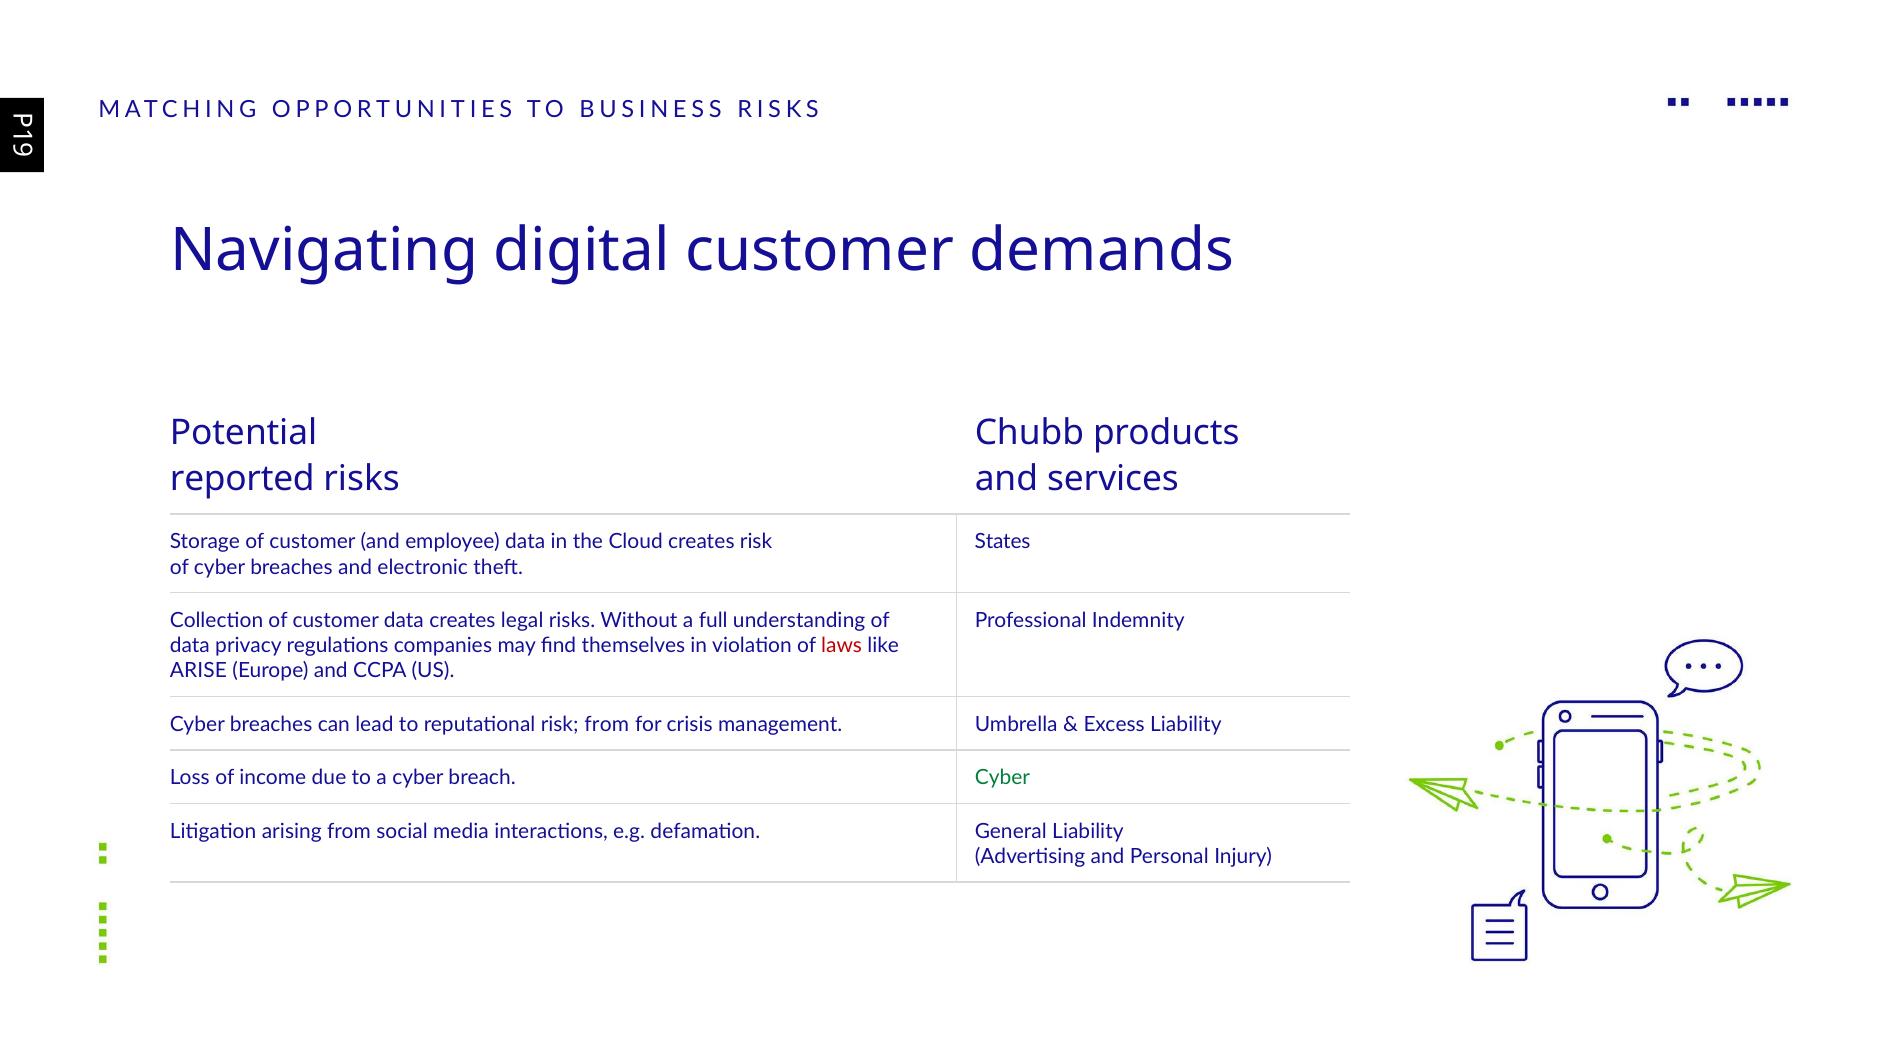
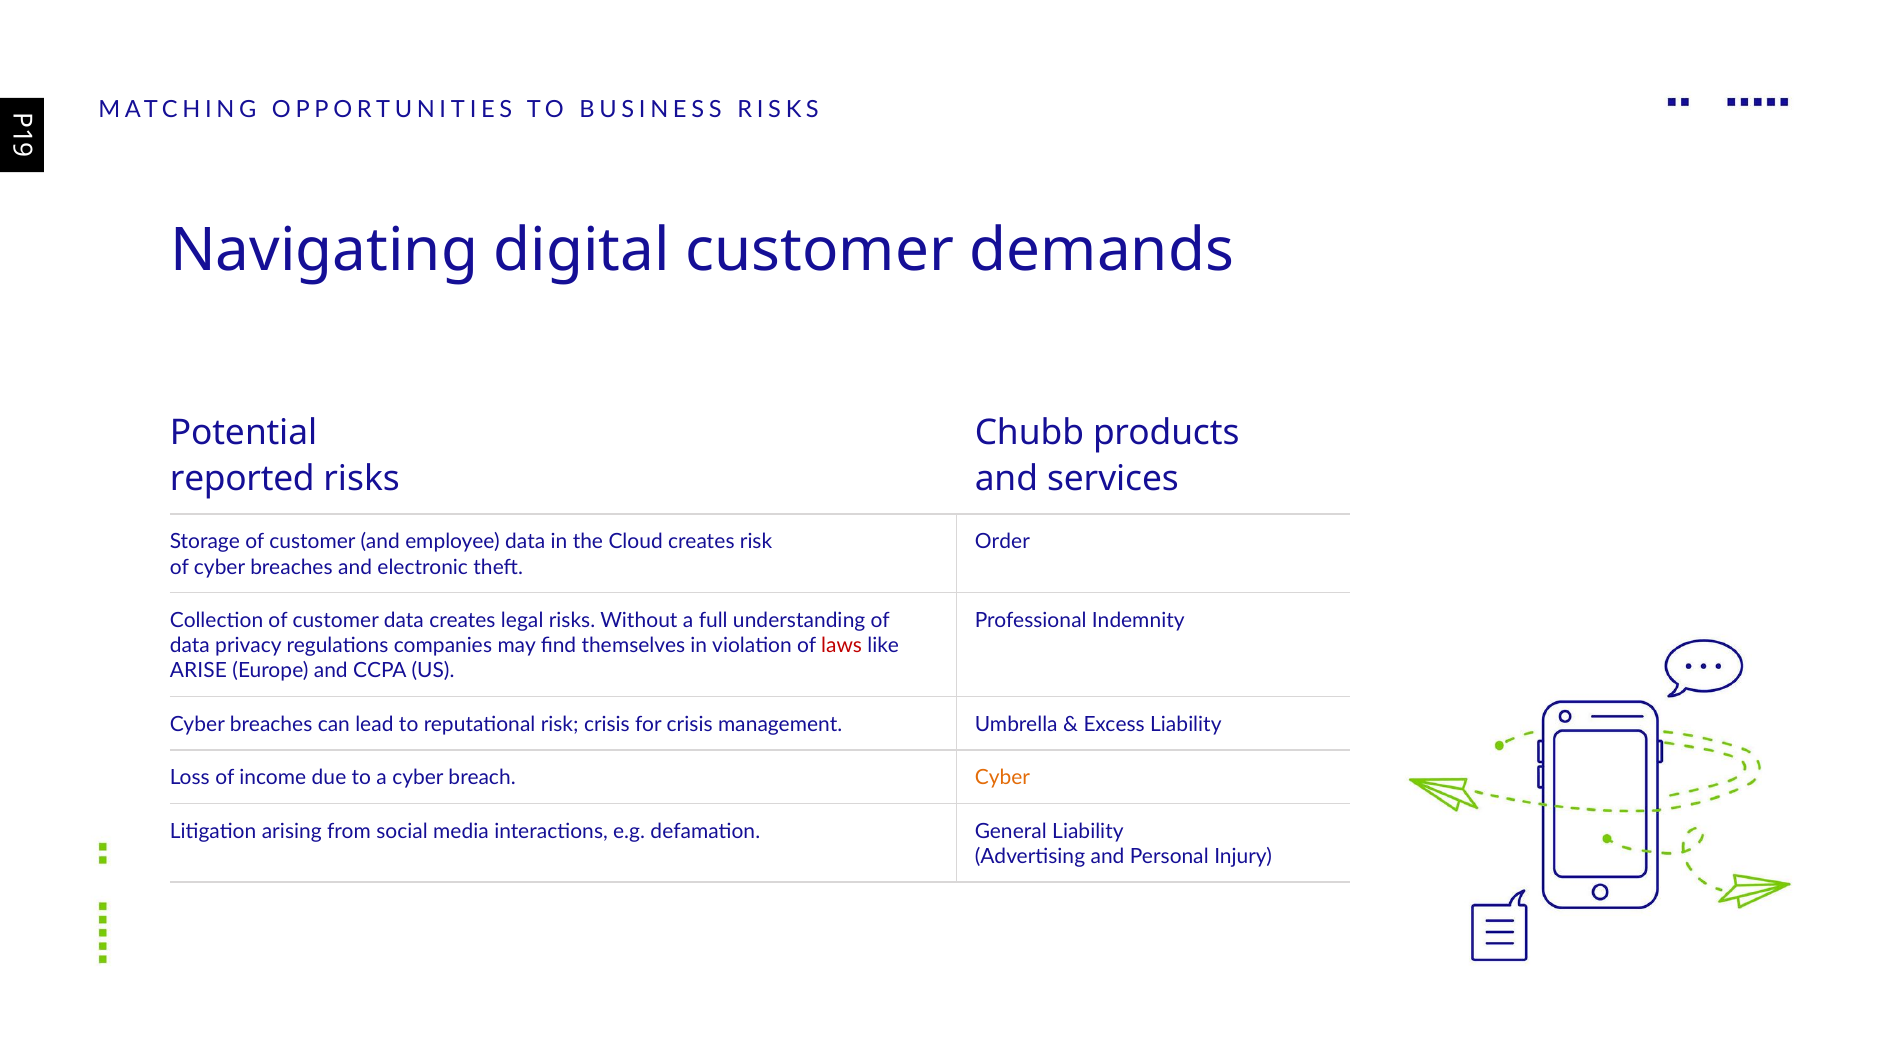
States: States -> Order (1002, 542)
risk from: from -> crisis (607, 724)
Cyber colour: green -> orange (1002, 778)
